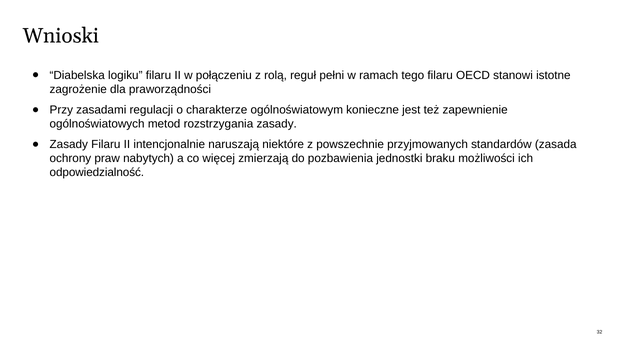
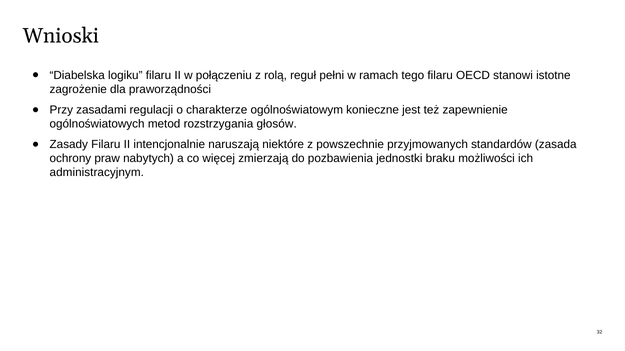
rozstrzygania zasady: zasady -> głosów (277, 124)
odpowiedzialność: odpowiedzialność -> administracyjnym (97, 173)
